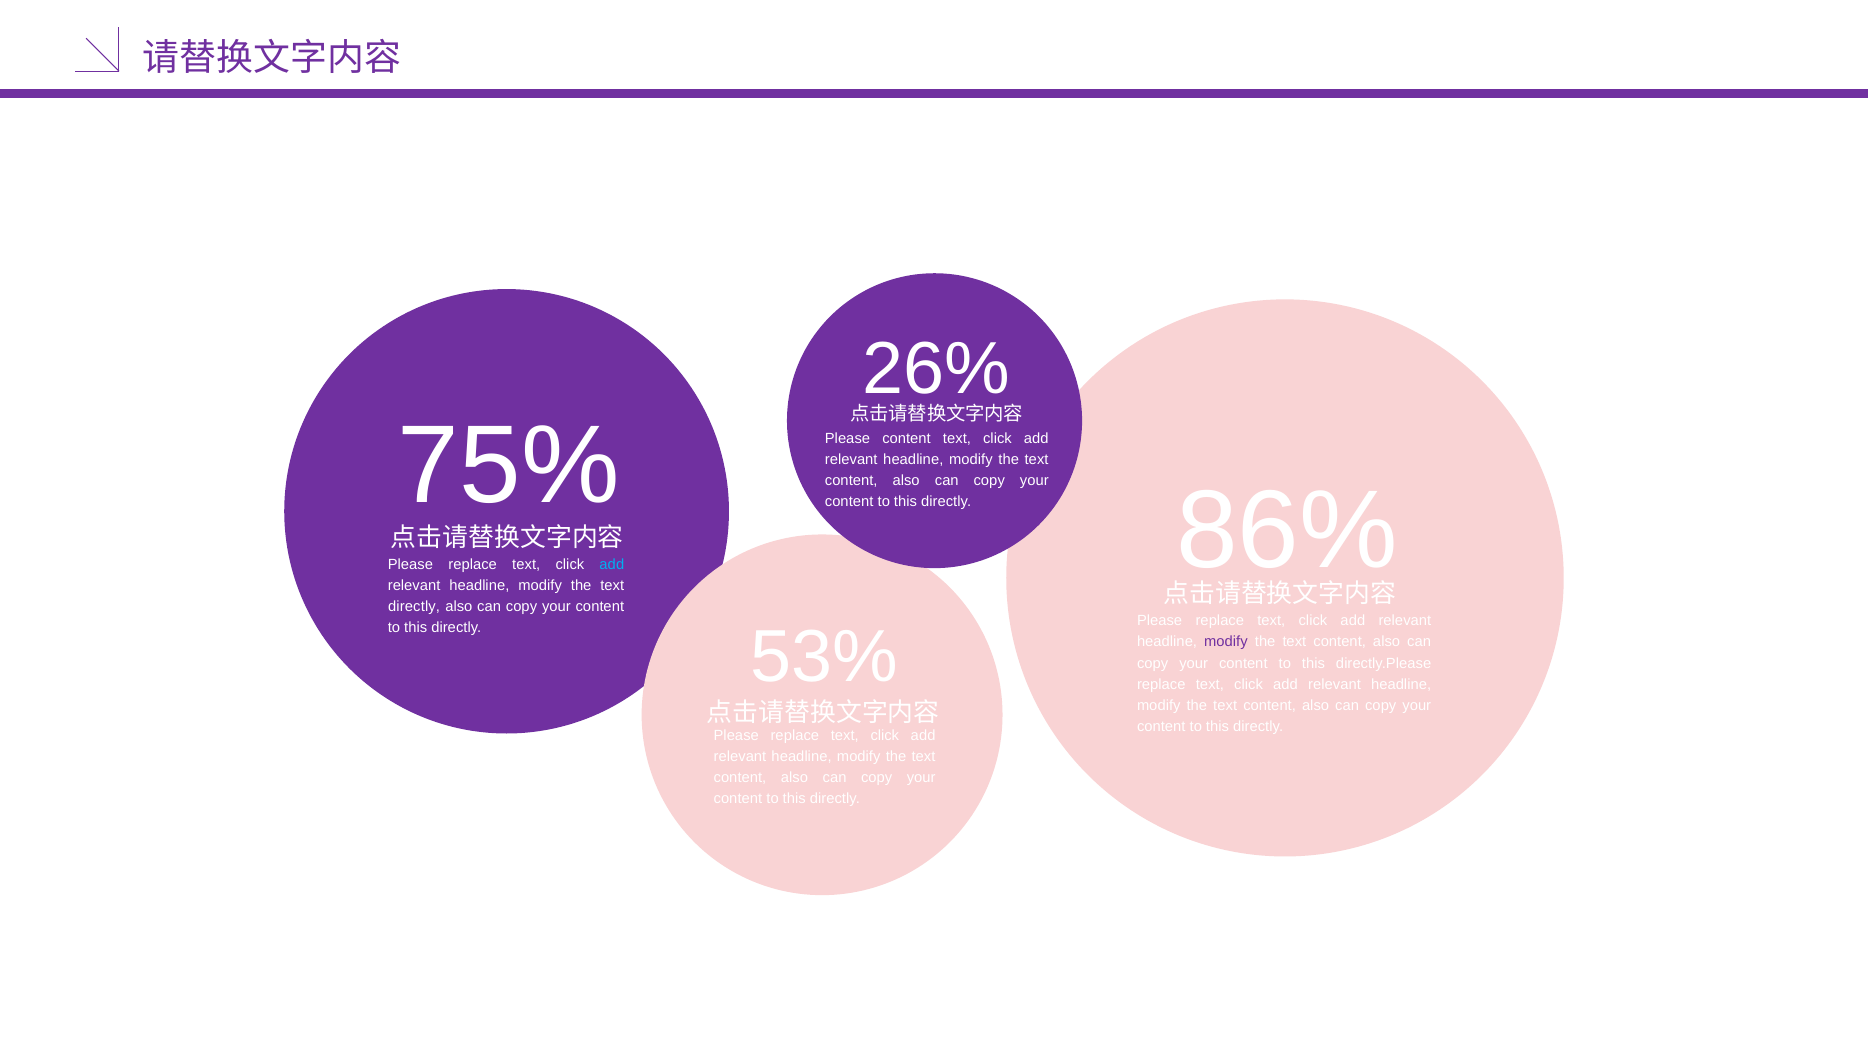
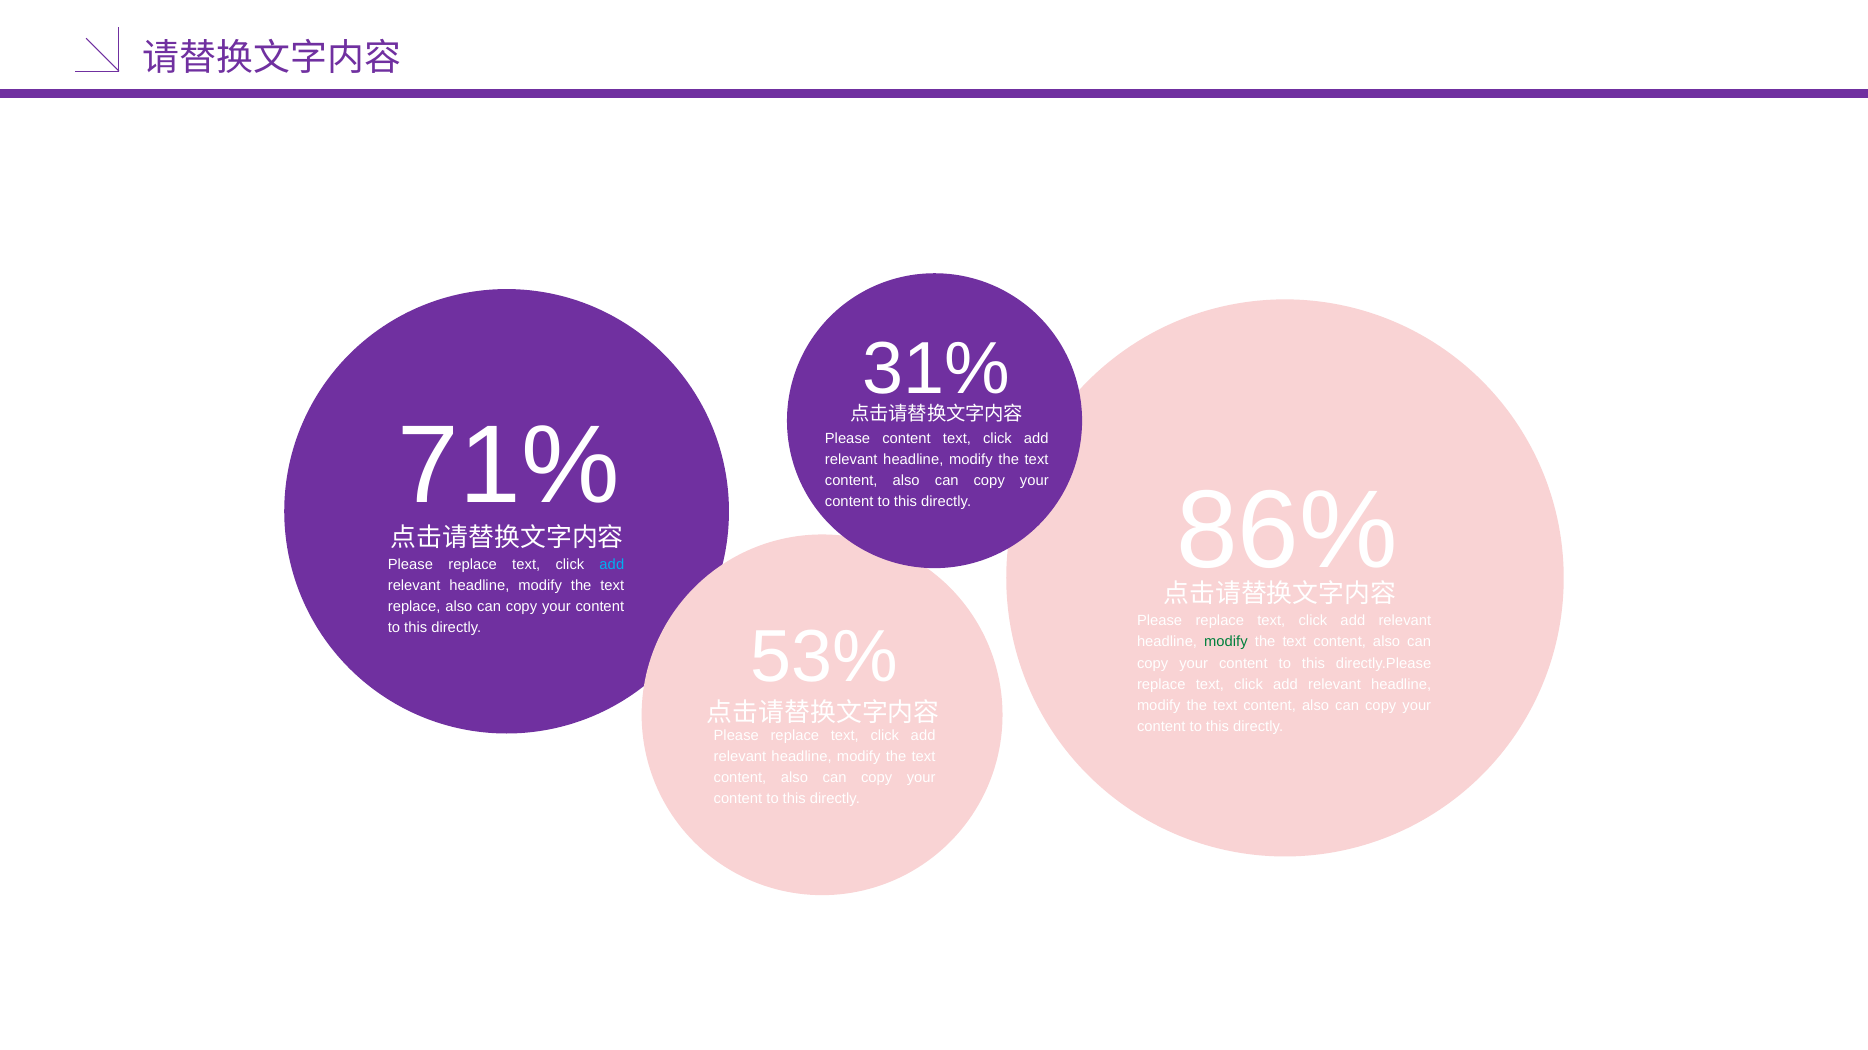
26%: 26% -> 31% (936, 369)
75%: 75% -> 71% (509, 466)
directly: directly -> replace (414, 607)
modify colour: purple -> green (1226, 642)
